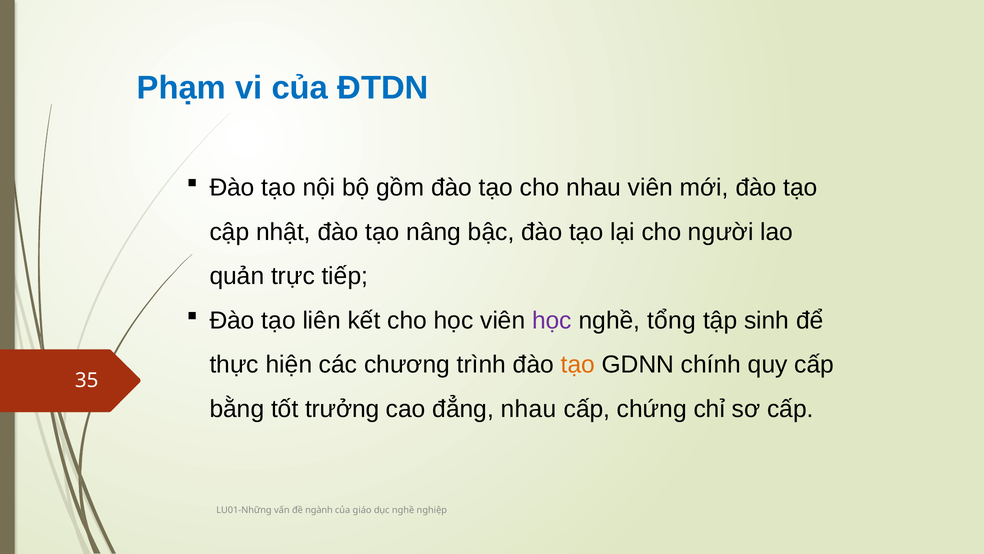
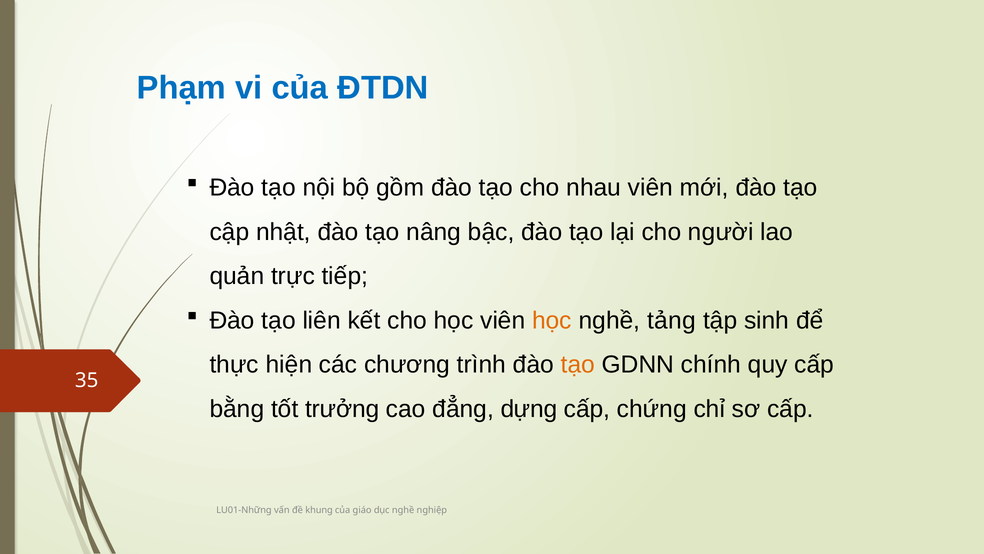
học colour: purple -> orange (552, 320)
tổng: tổng -> tảng (671, 320)
đẳng nhau: nhau -> dựng (529, 409)
ngành: ngành -> khung (319, 510)
